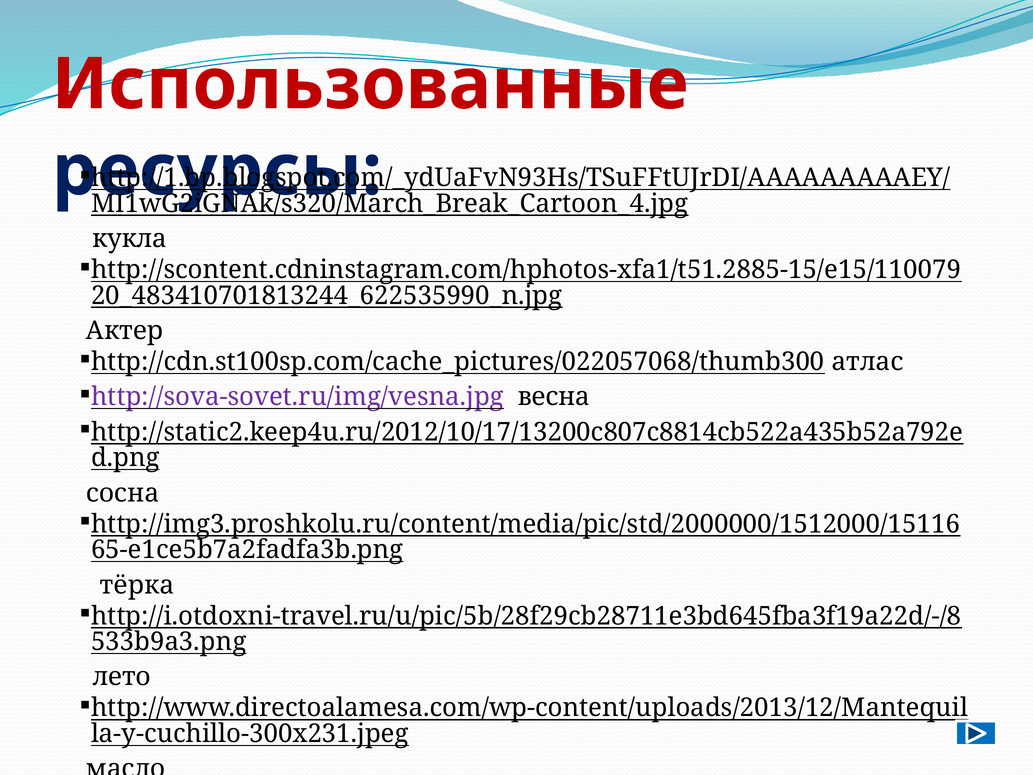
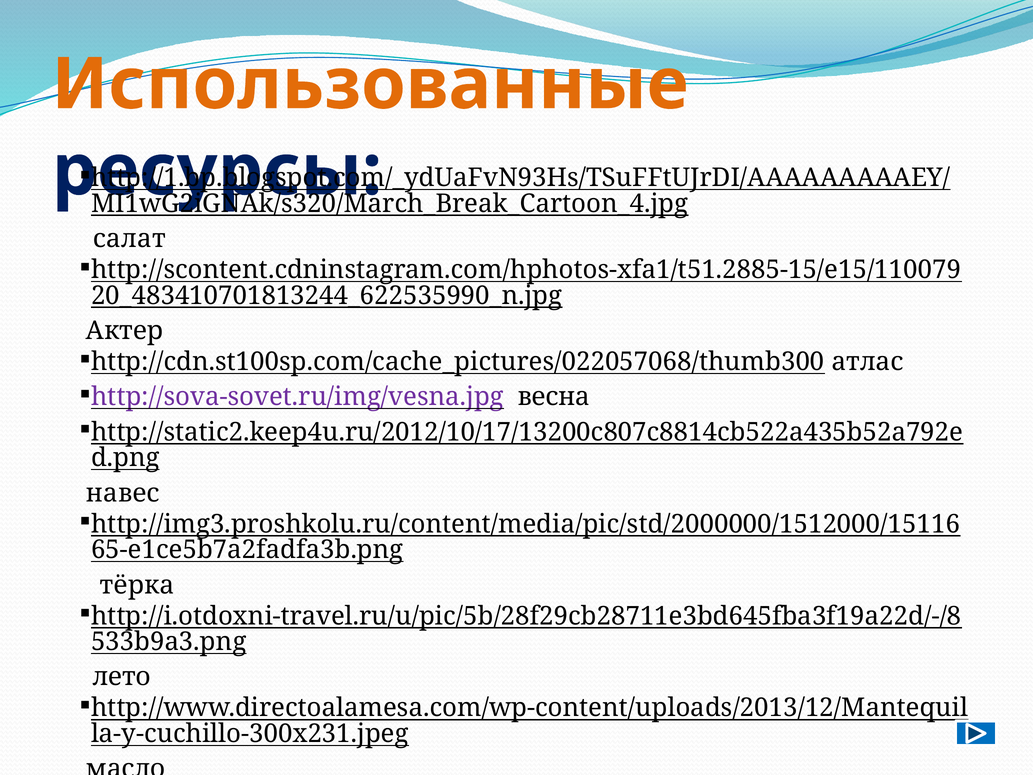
Использованные colour: red -> orange (370, 85)
кукла: кукла -> салат (129, 239)
сосна: сосна -> навес (123, 493)
